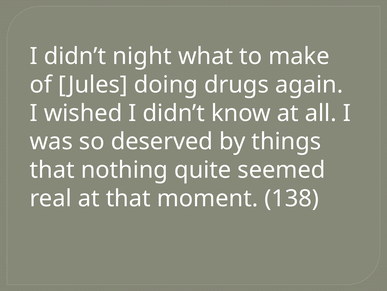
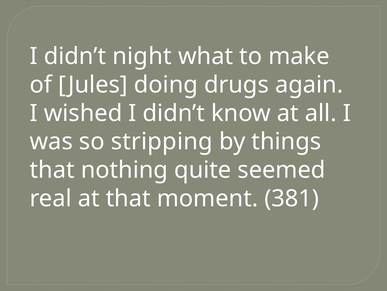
deserved: deserved -> stripping (162, 141)
138: 138 -> 381 (292, 198)
